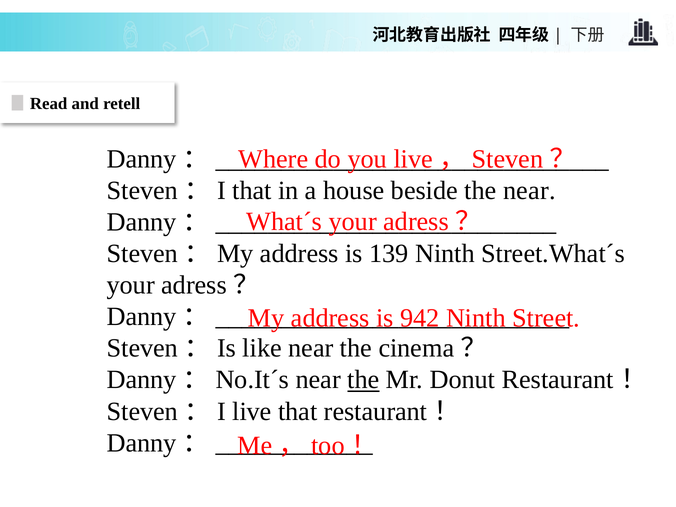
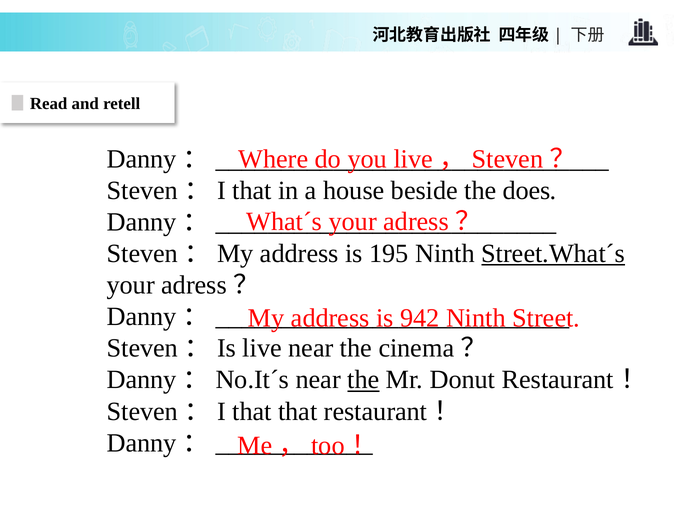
the near: near -> does (530, 190)
139: 139 -> 195 (389, 254)
Street.What´s underline: none -> present (553, 254)
Is like: like -> live (262, 348)
live: live -> that (252, 411)
